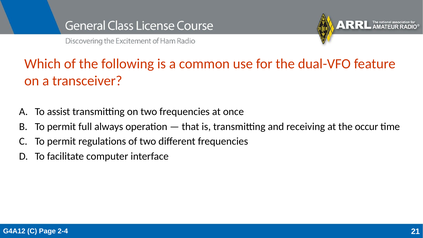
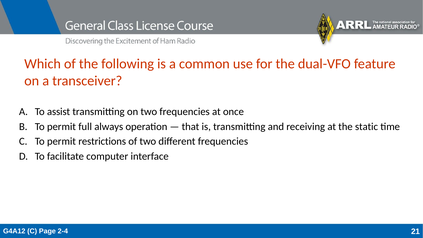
occur: occur -> static (367, 127)
regulations: regulations -> restrictions (102, 141)
